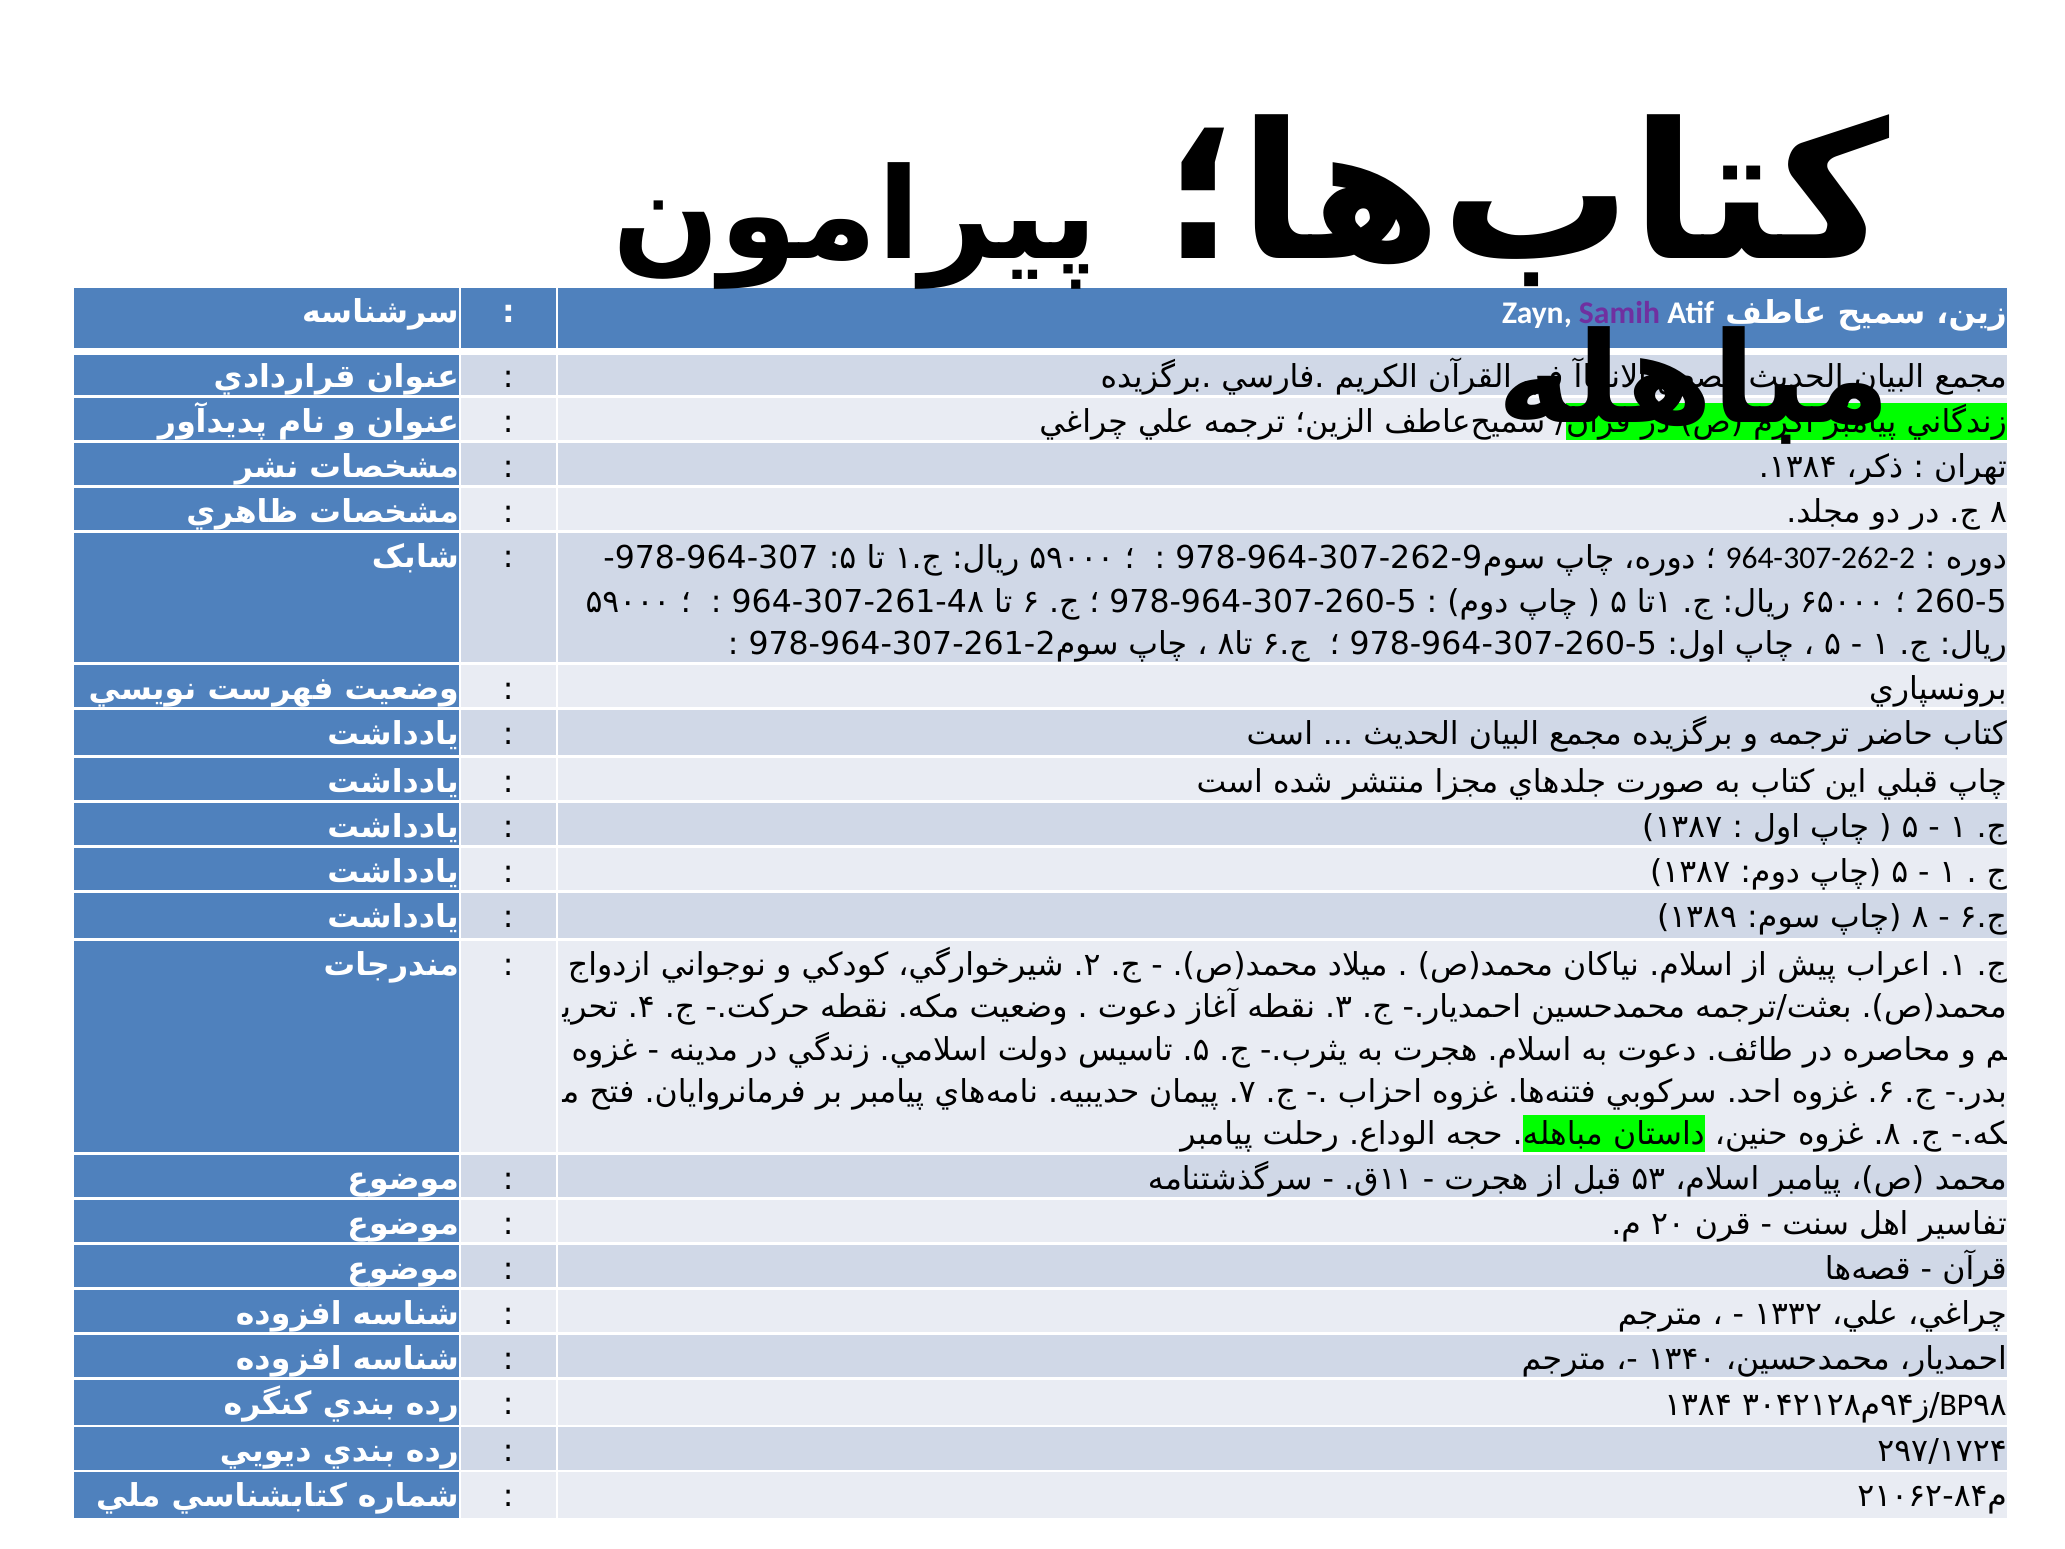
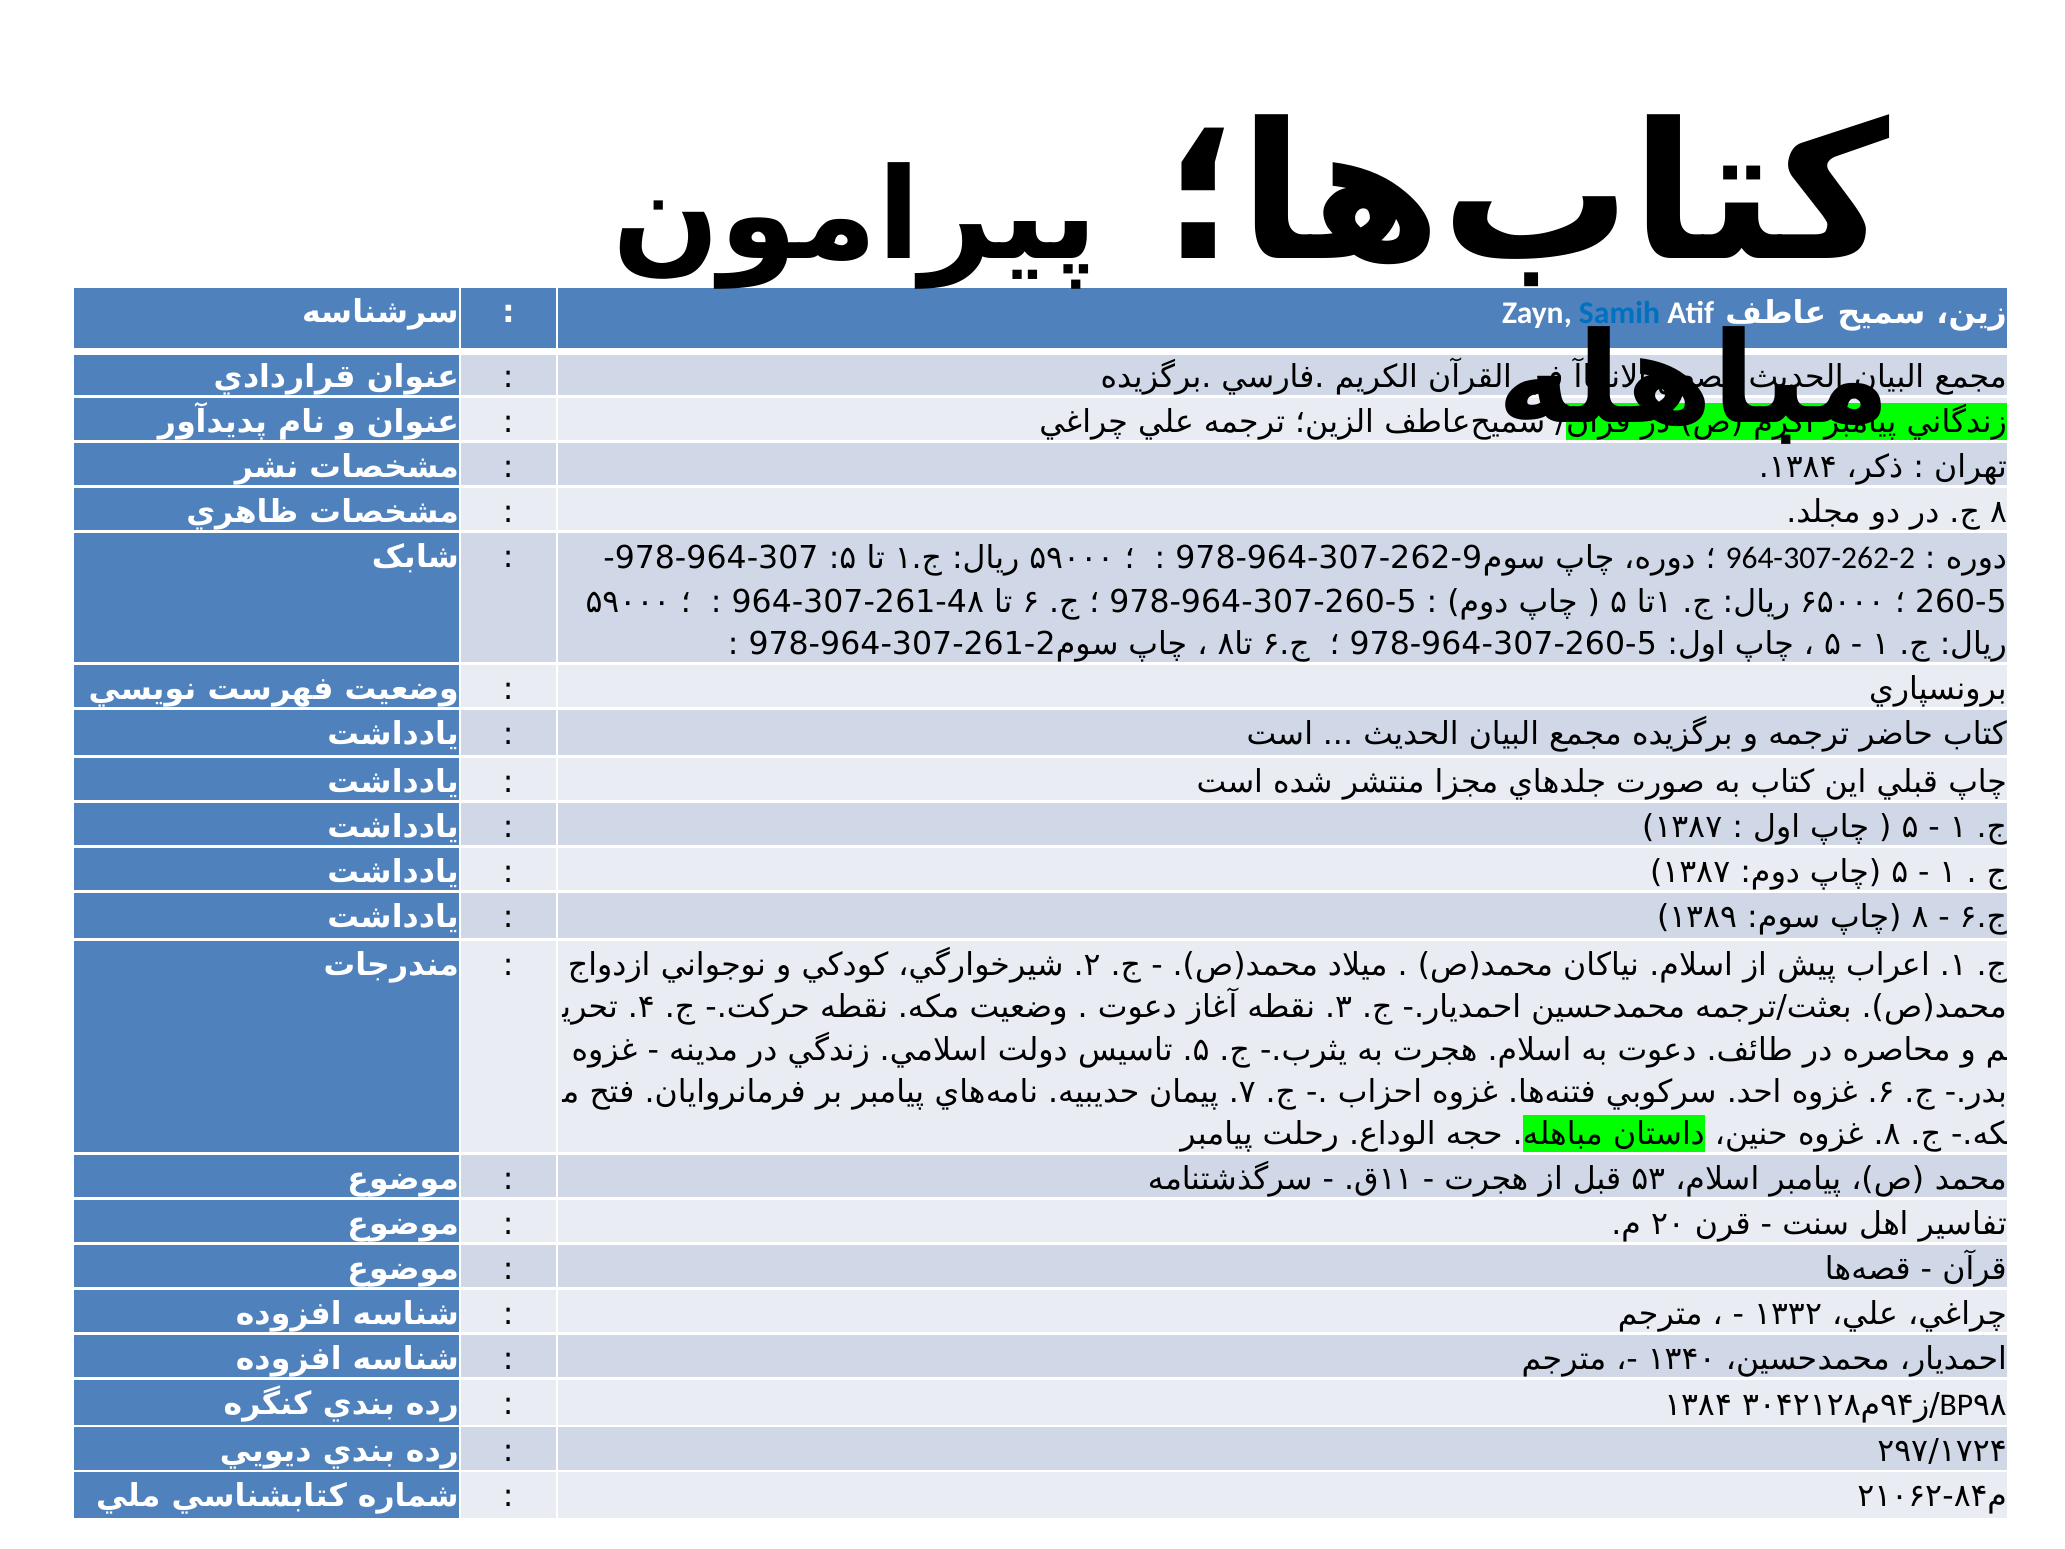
Samih colour: purple -> blue (1620, 313)
